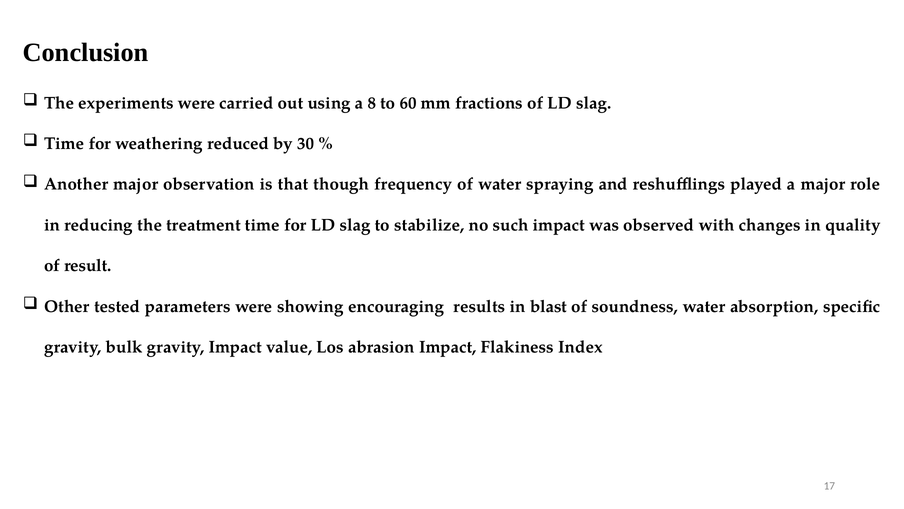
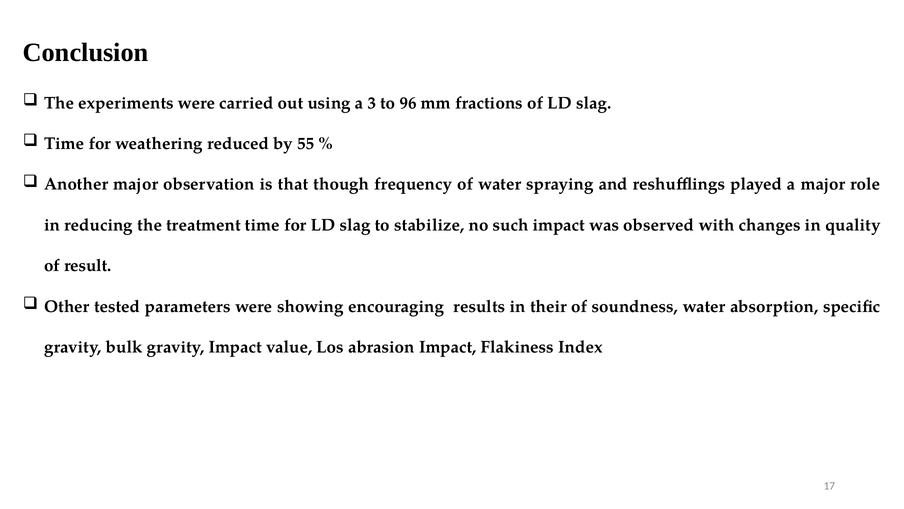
8: 8 -> 3 (372, 103)
60: 60 -> 96 (408, 103)
30: 30 -> 55 (306, 143)
blast: blast -> their (549, 306)
